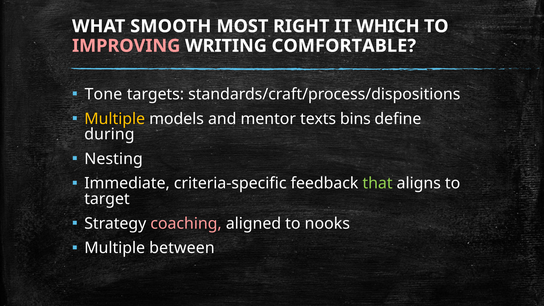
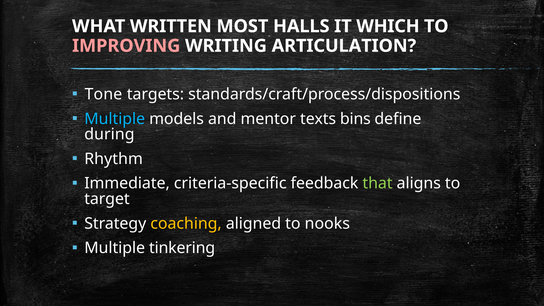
SMOOTH: SMOOTH -> WRITTEN (171, 26)
RIGHT: RIGHT -> HALLS (301, 26)
COMFORTABLE: COMFORTABLE -> ARTICULATION (344, 46)
Multiple colour: yellow -> light blue (115, 119)
Nesting: Nesting -> Rhythm (114, 159)
coaching colour: pink -> yellow (186, 224)
between: between -> tinkering (182, 248)
